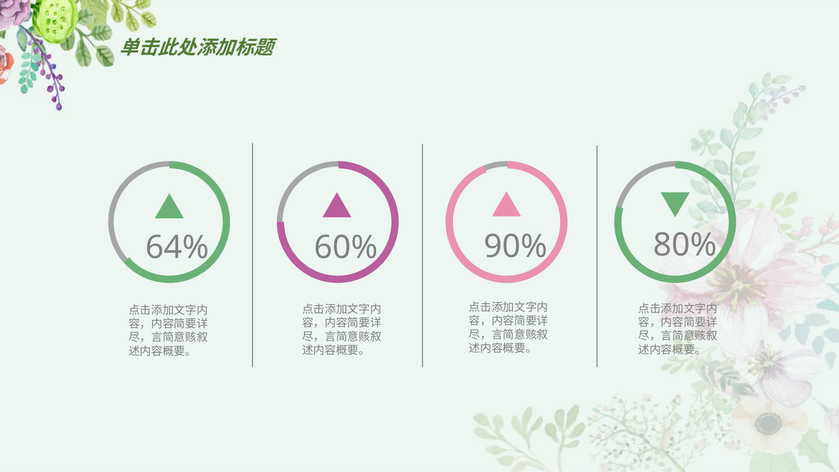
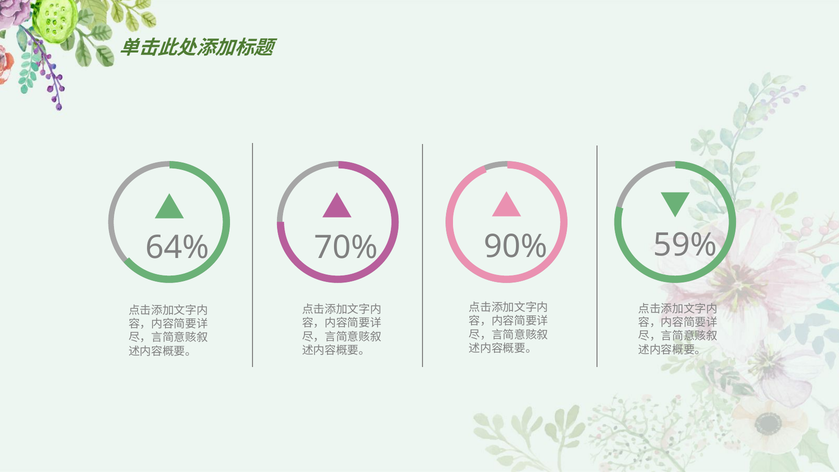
60%: 60% -> 70% (346, 247)
80%: 80% -> 59% (685, 245)
